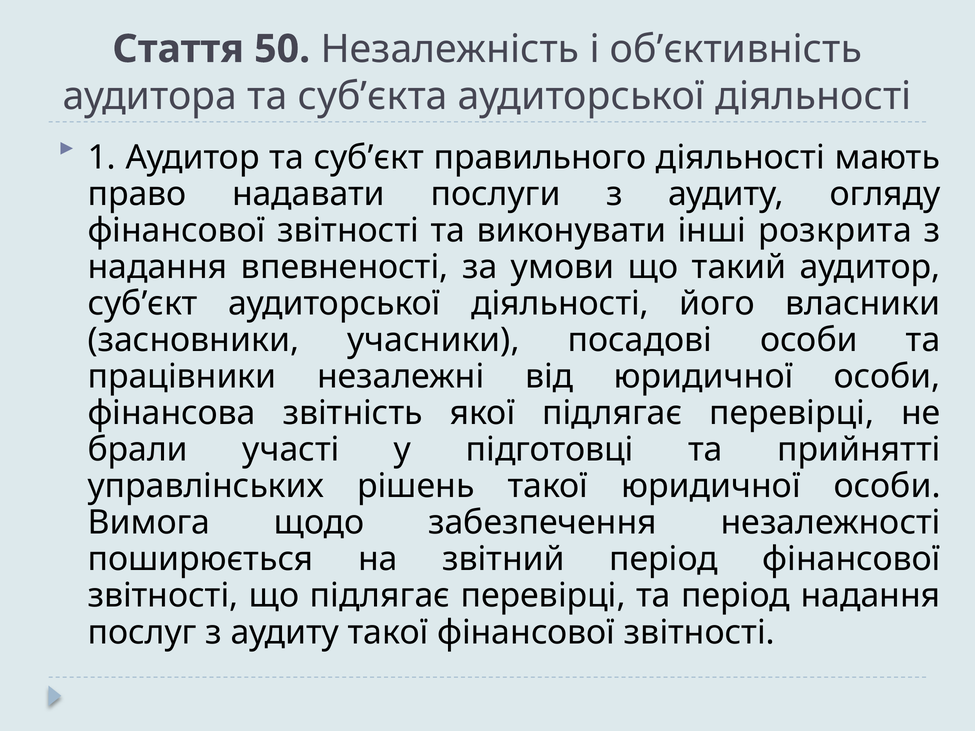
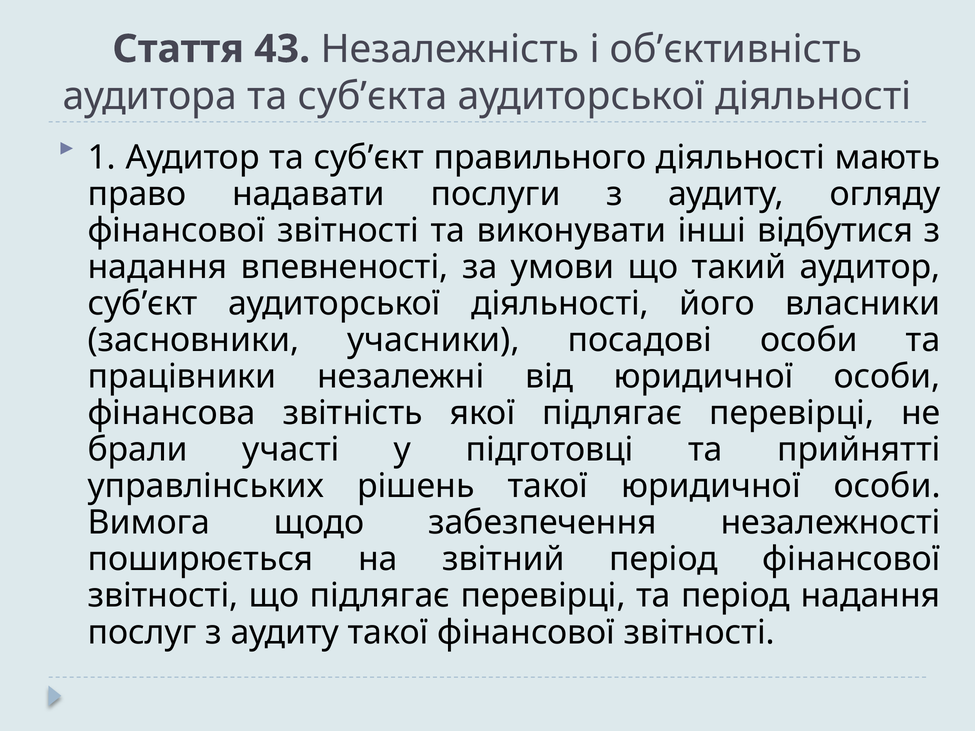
50: 50 -> 43 (282, 49)
розкрита: розкрита -> відбутися (835, 231)
